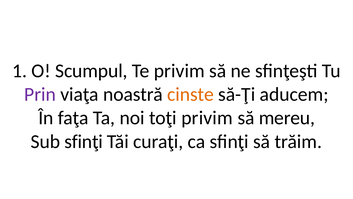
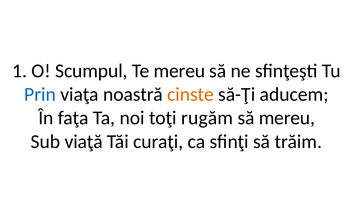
Te privim: privim -> mereu (179, 71)
Prin colour: purple -> blue (40, 94)
toţi privim: privim -> rugăm (207, 118)
Sub sfinţi: sfinţi -> viaţă (84, 141)
